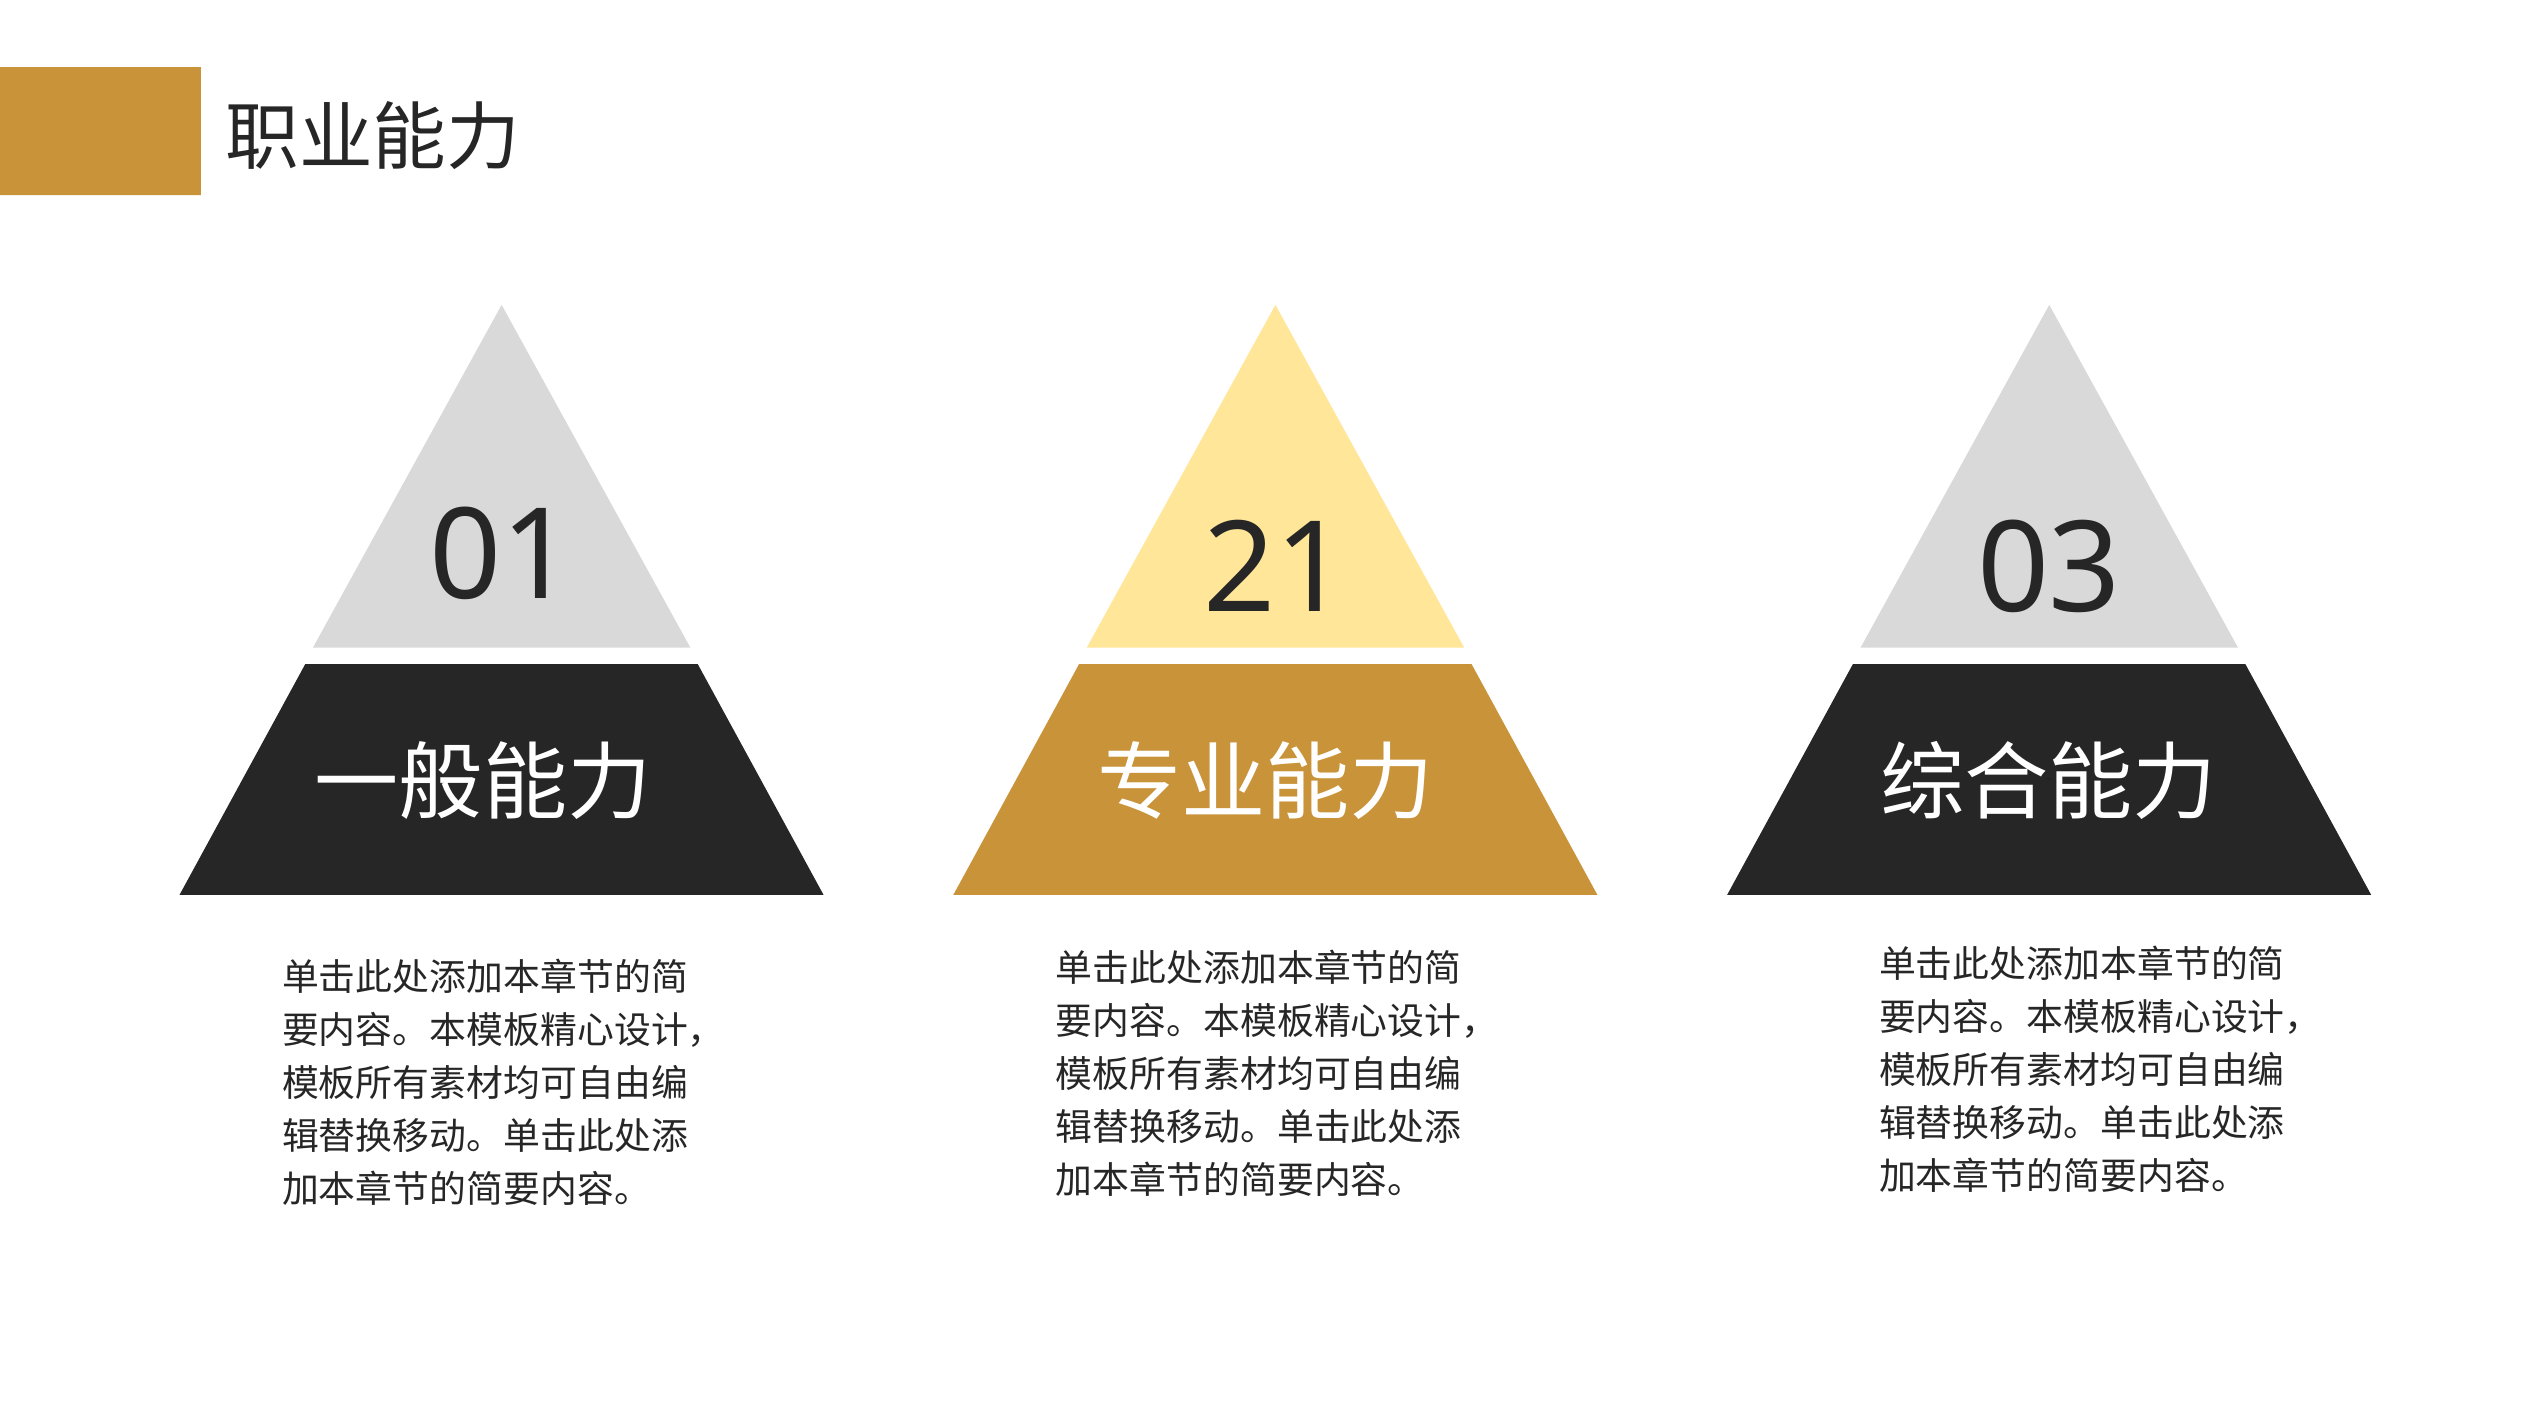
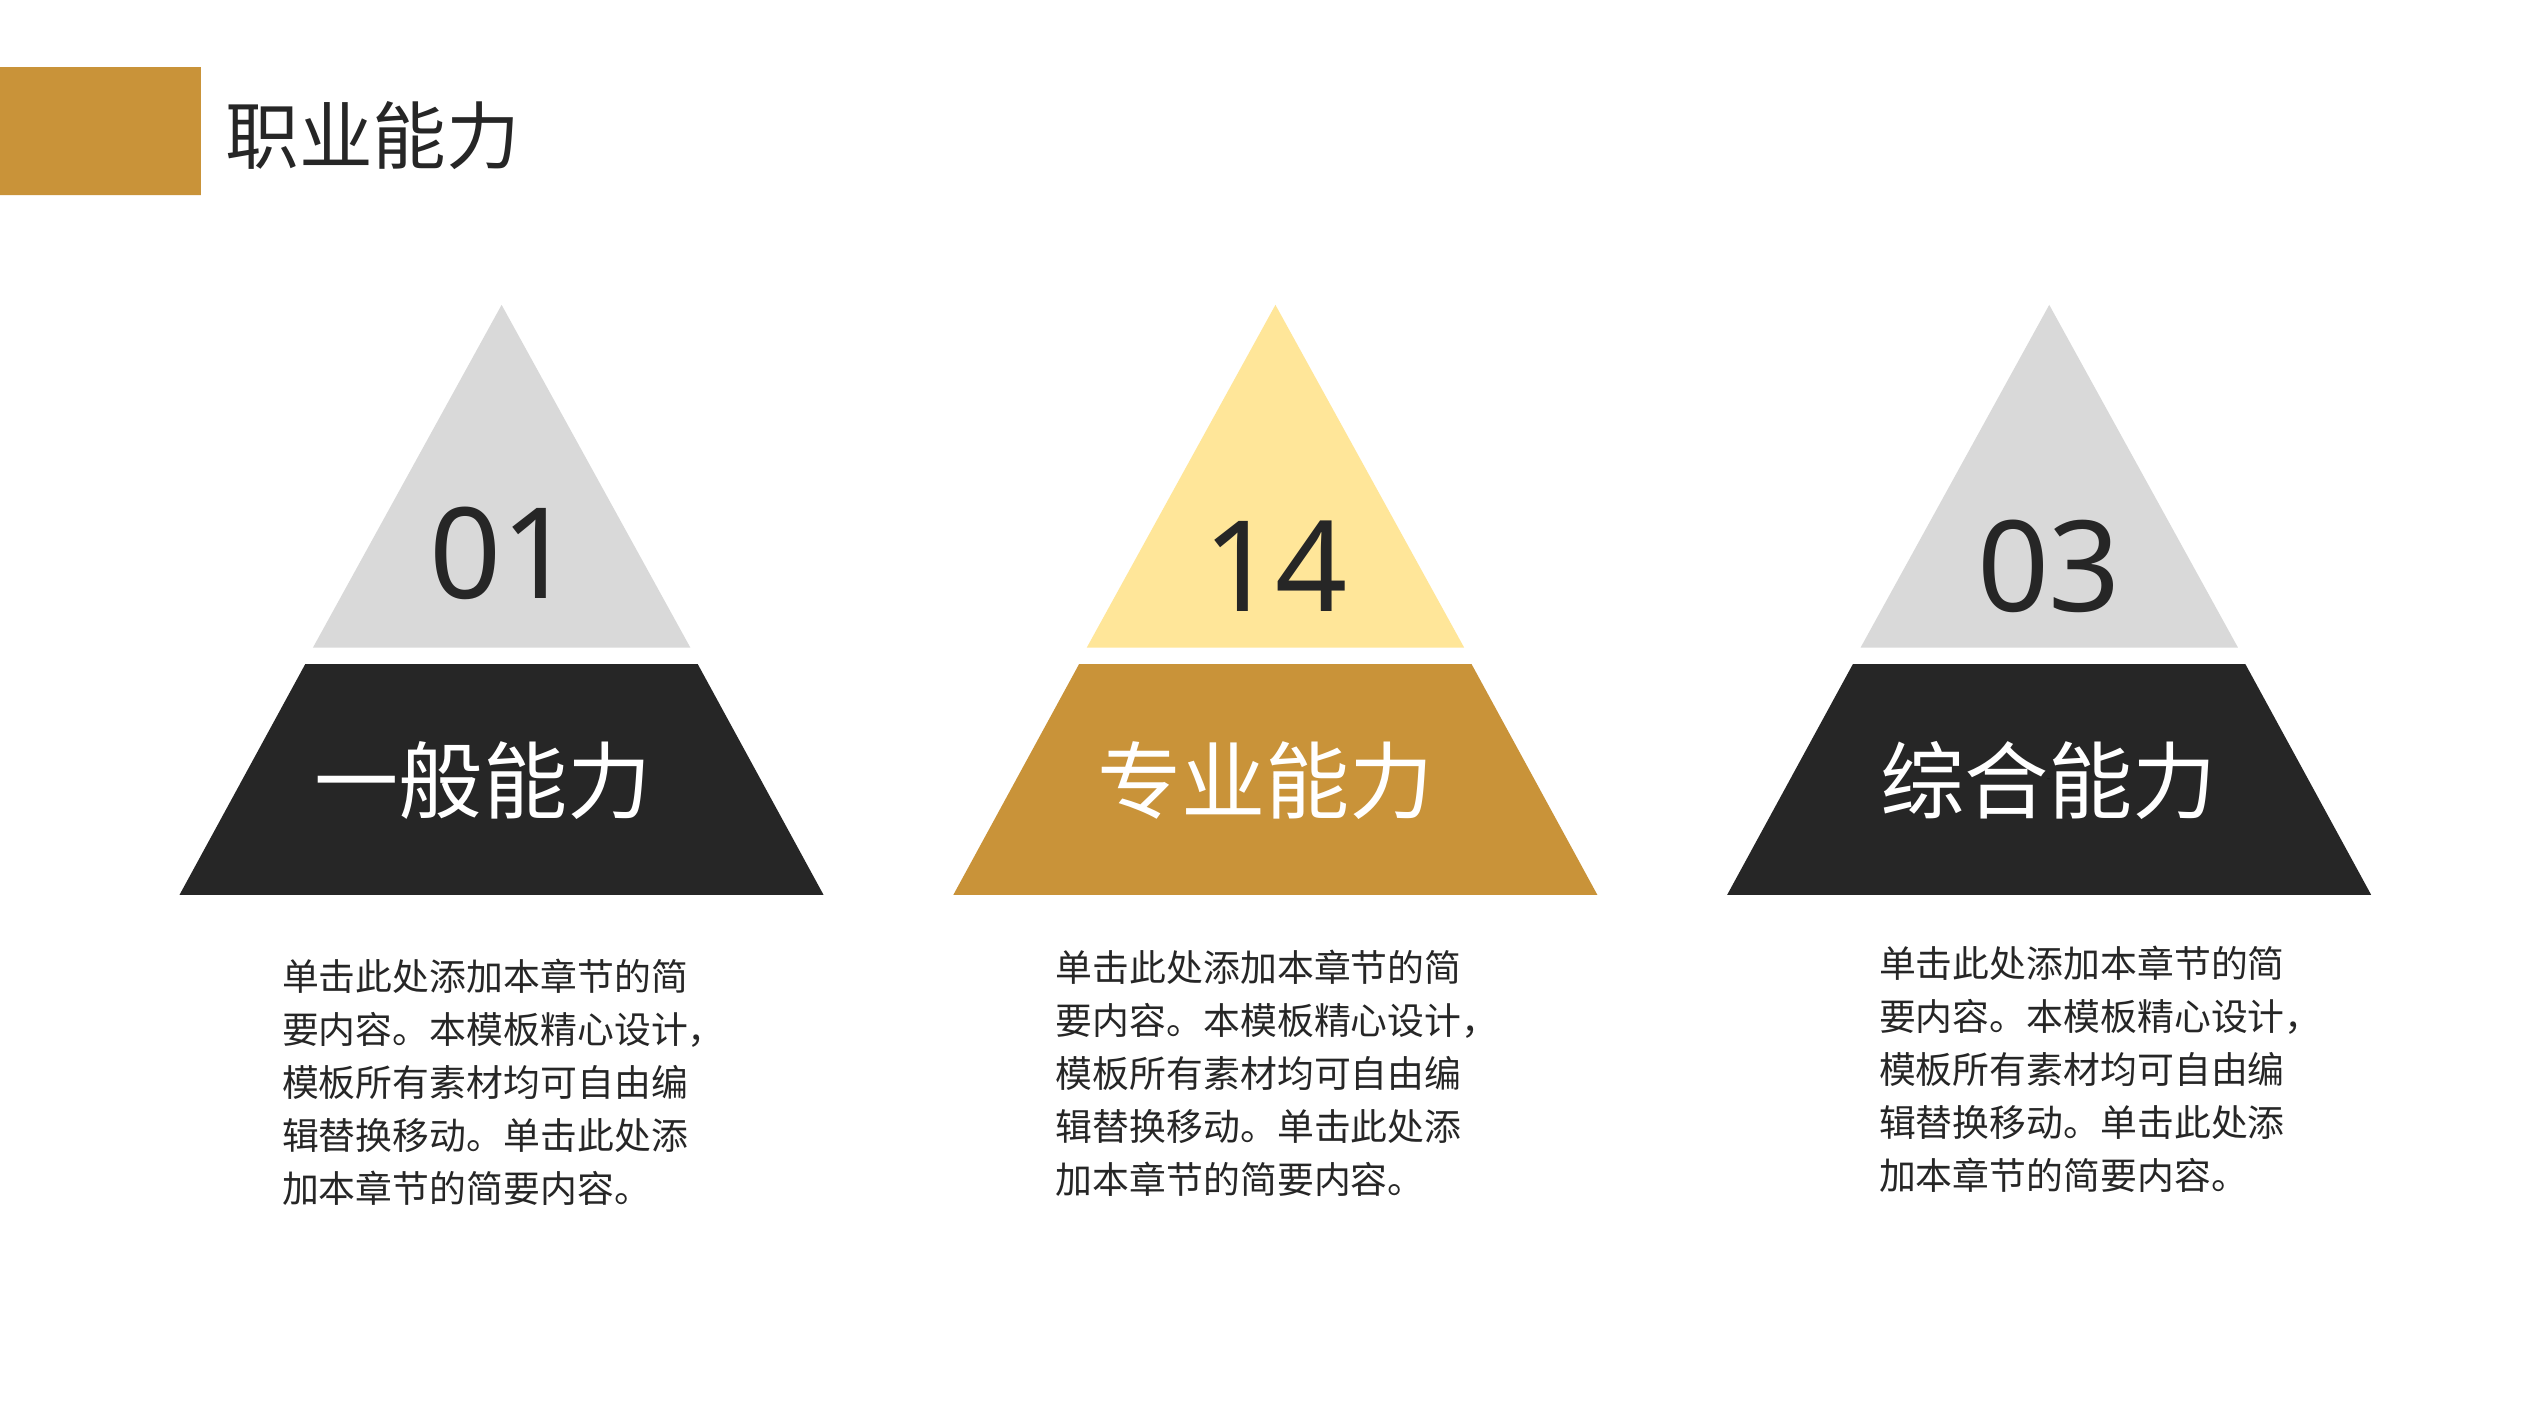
21: 21 -> 14 (1275, 570)
